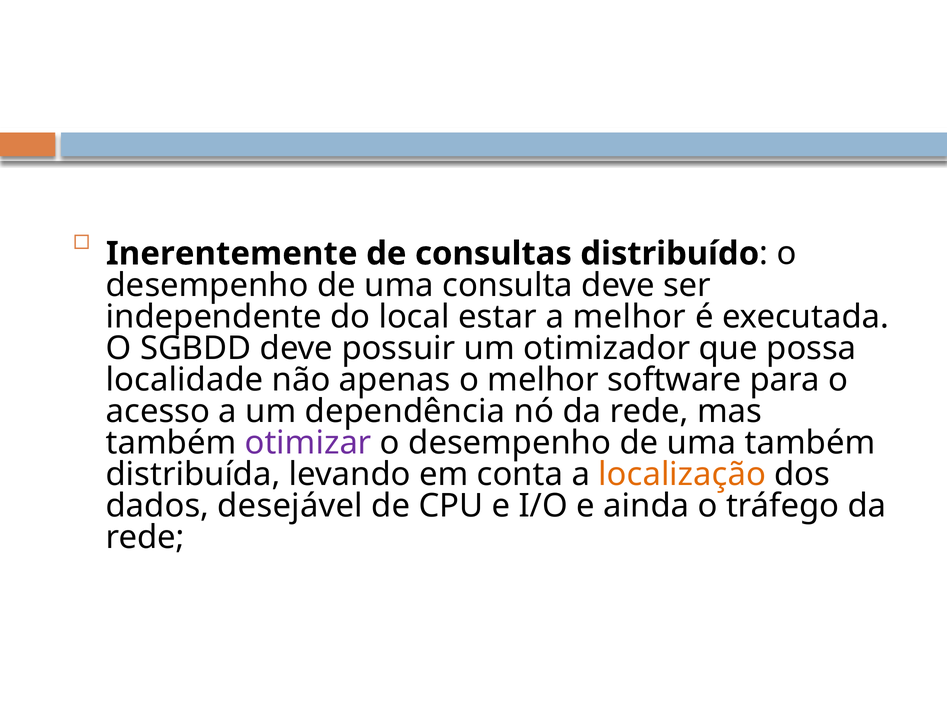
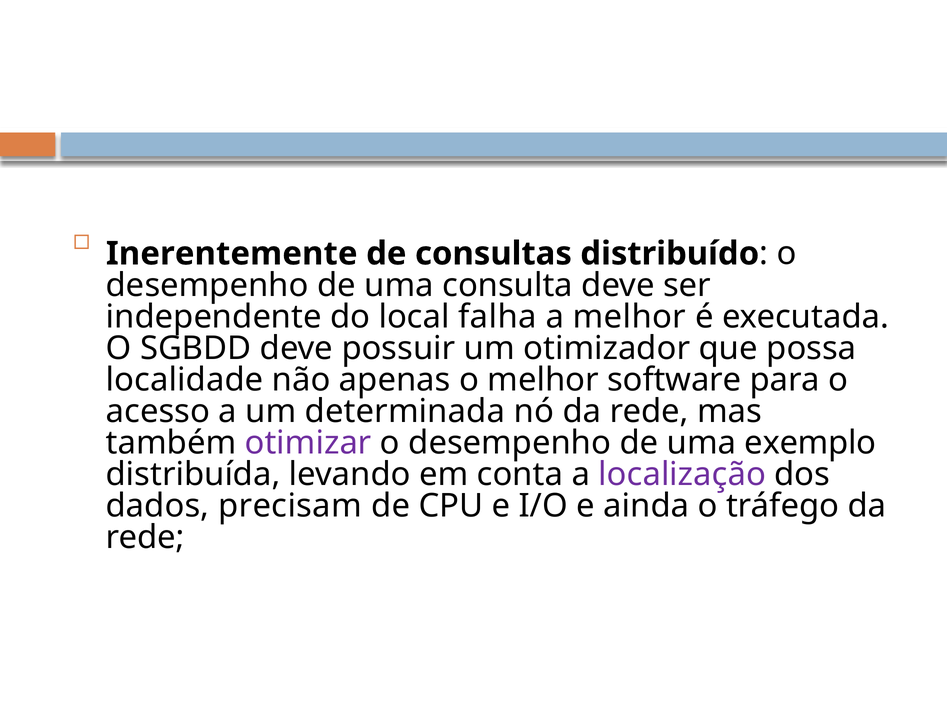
estar: estar -> falha (497, 317)
dependência: dependência -> determinada (405, 411)
uma também: também -> exemplo (810, 443)
localização colour: orange -> purple (682, 475)
desejável: desejável -> precisam (290, 506)
